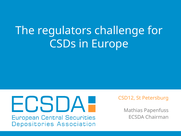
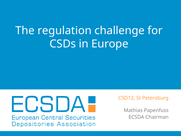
regulators: regulators -> regulation (65, 31)
